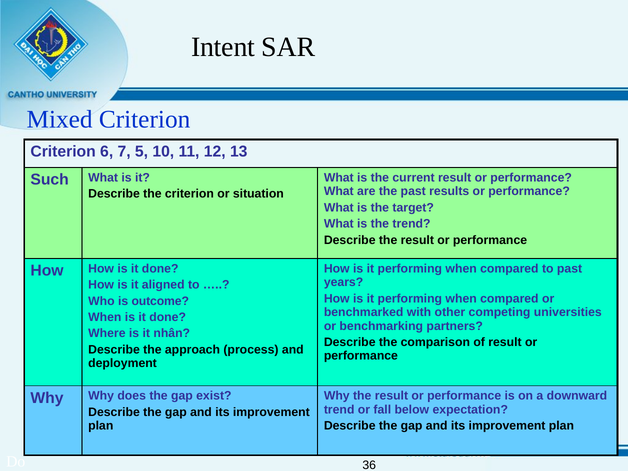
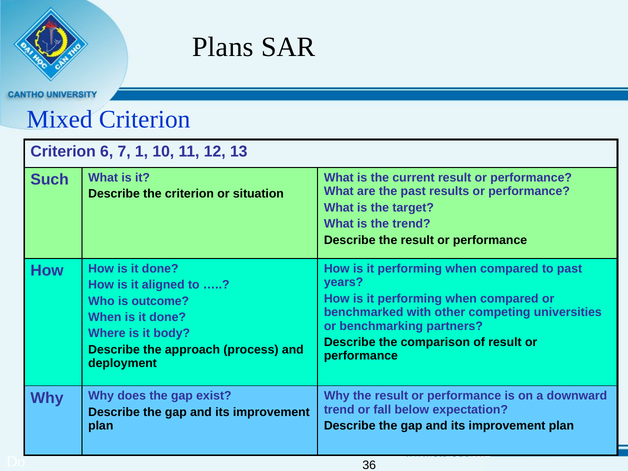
Intent: Intent -> Plans (223, 47)
5: 5 -> 1 (142, 152)
nhân: nhân -> body (172, 333)
